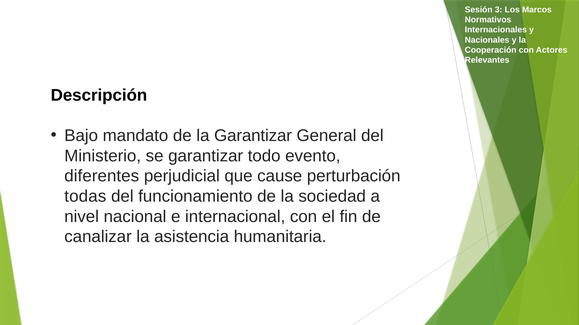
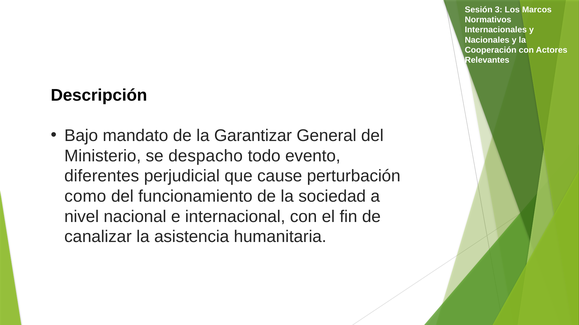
se garantizar: garantizar -> despacho (206, 156)
todas: todas -> como (85, 197)
